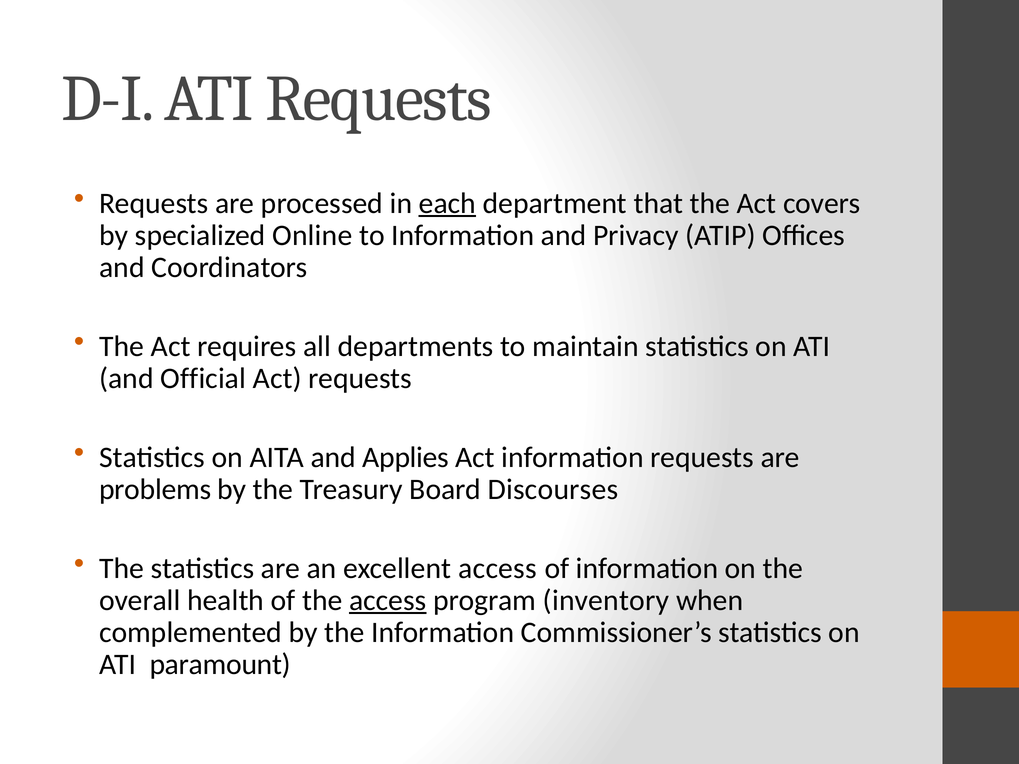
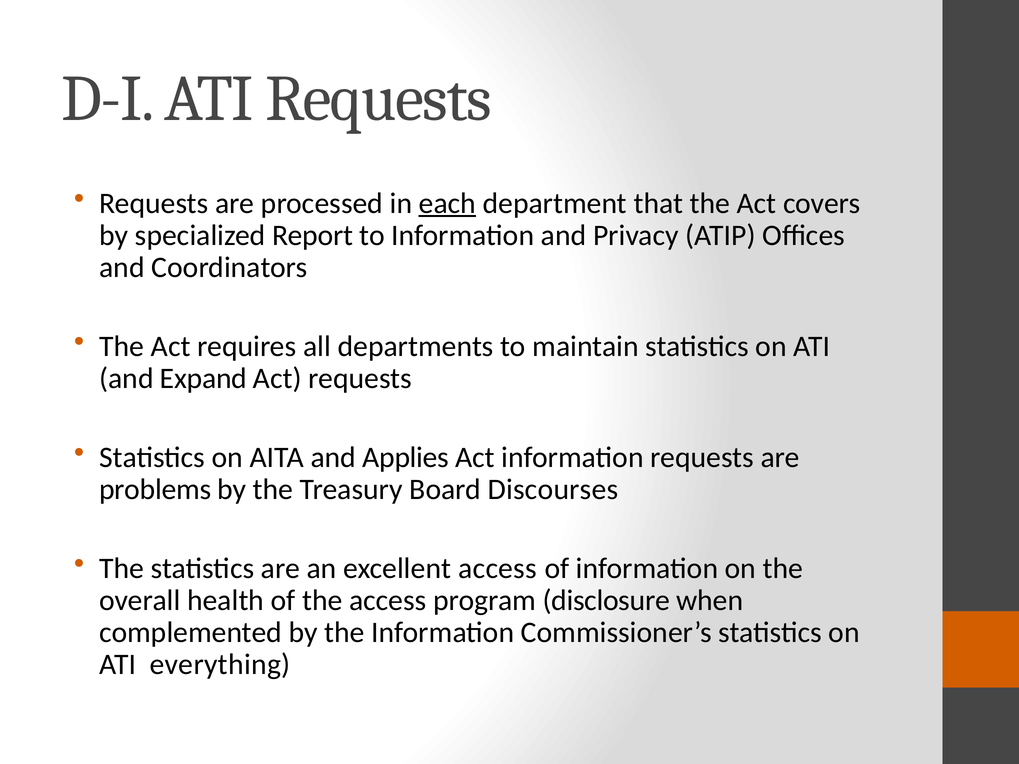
Online: Online -> Report (313, 235)
Official: Official -> Expand (203, 379)
access underline: present -> none (388, 601)
inventory: inventory -> disclosure (606, 601)
paramount: paramount -> everything (220, 665)
